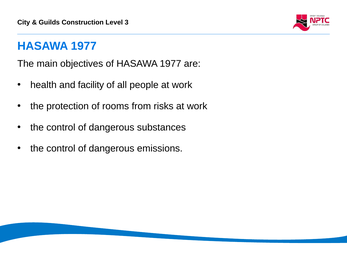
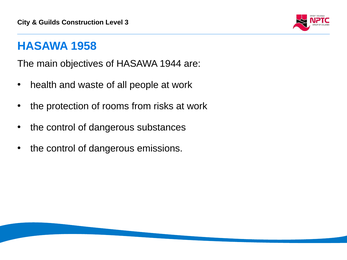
1977: 1977 -> 1958 (84, 46)
of HASAWA 1977: 1977 -> 1944 (171, 64)
facility: facility -> waste (91, 85)
